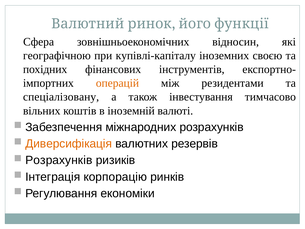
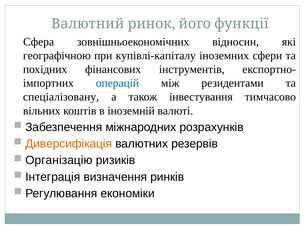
своєю: своєю -> сфери (267, 56)
операцій colour: orange -> blue (117, 83)
Розрахунків: Розрахунків -> Організацію (59, 160)
корпорацію: корпорацію -> визначення (115, 177)
